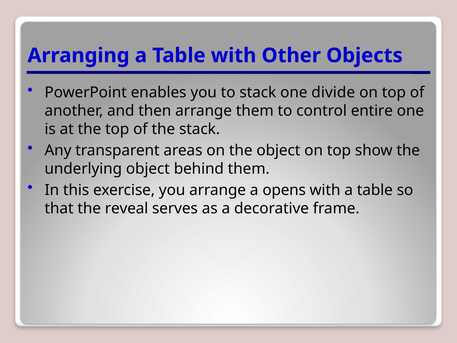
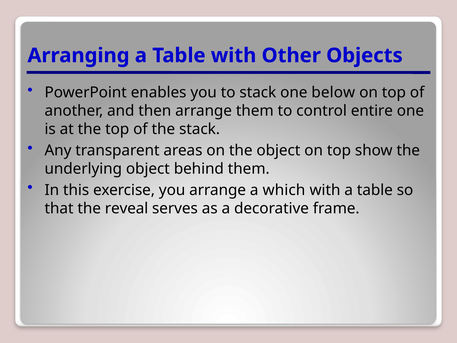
divide: divide -> below (333, 92)
opens: opens -> which (284, 190)
